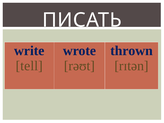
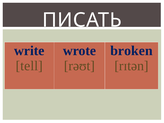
thrown: thrown -> broken (131, 51)
